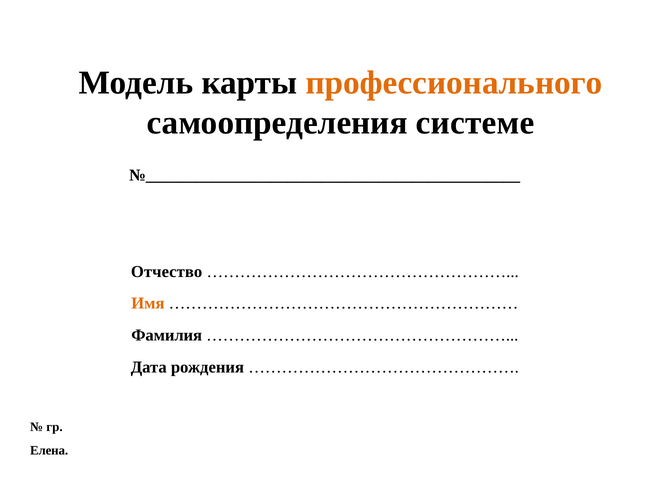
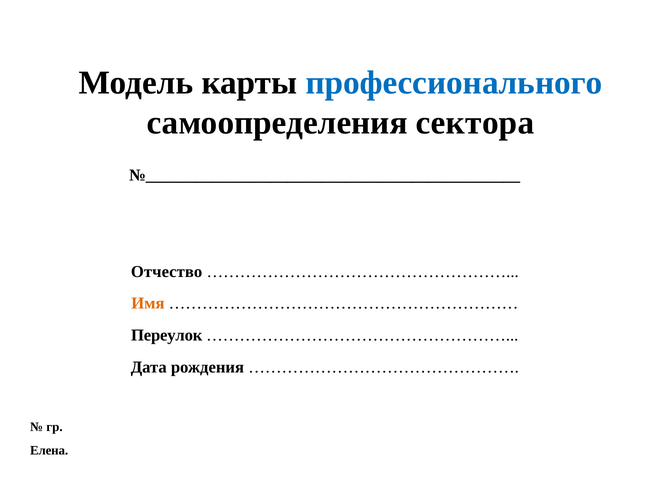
профессионального colour: orange -> blue (454, 83)
системе: системе -> сектора (475, 123)
Фамилия: Фамилия -> Переулок (167, 335)
